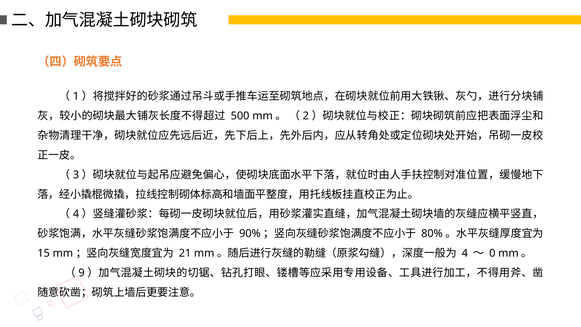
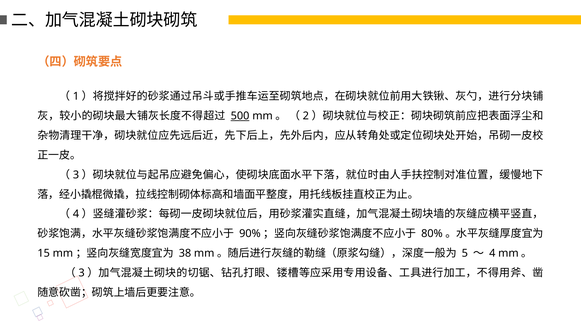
500 underline: none -> present (240, 116)
21: 21 -> 38 (185, 253)
4: 4 -> 5 (465, 253)
0: 0 -> 4 (492, 253)
9: 9 -> 3 (82, 273)
